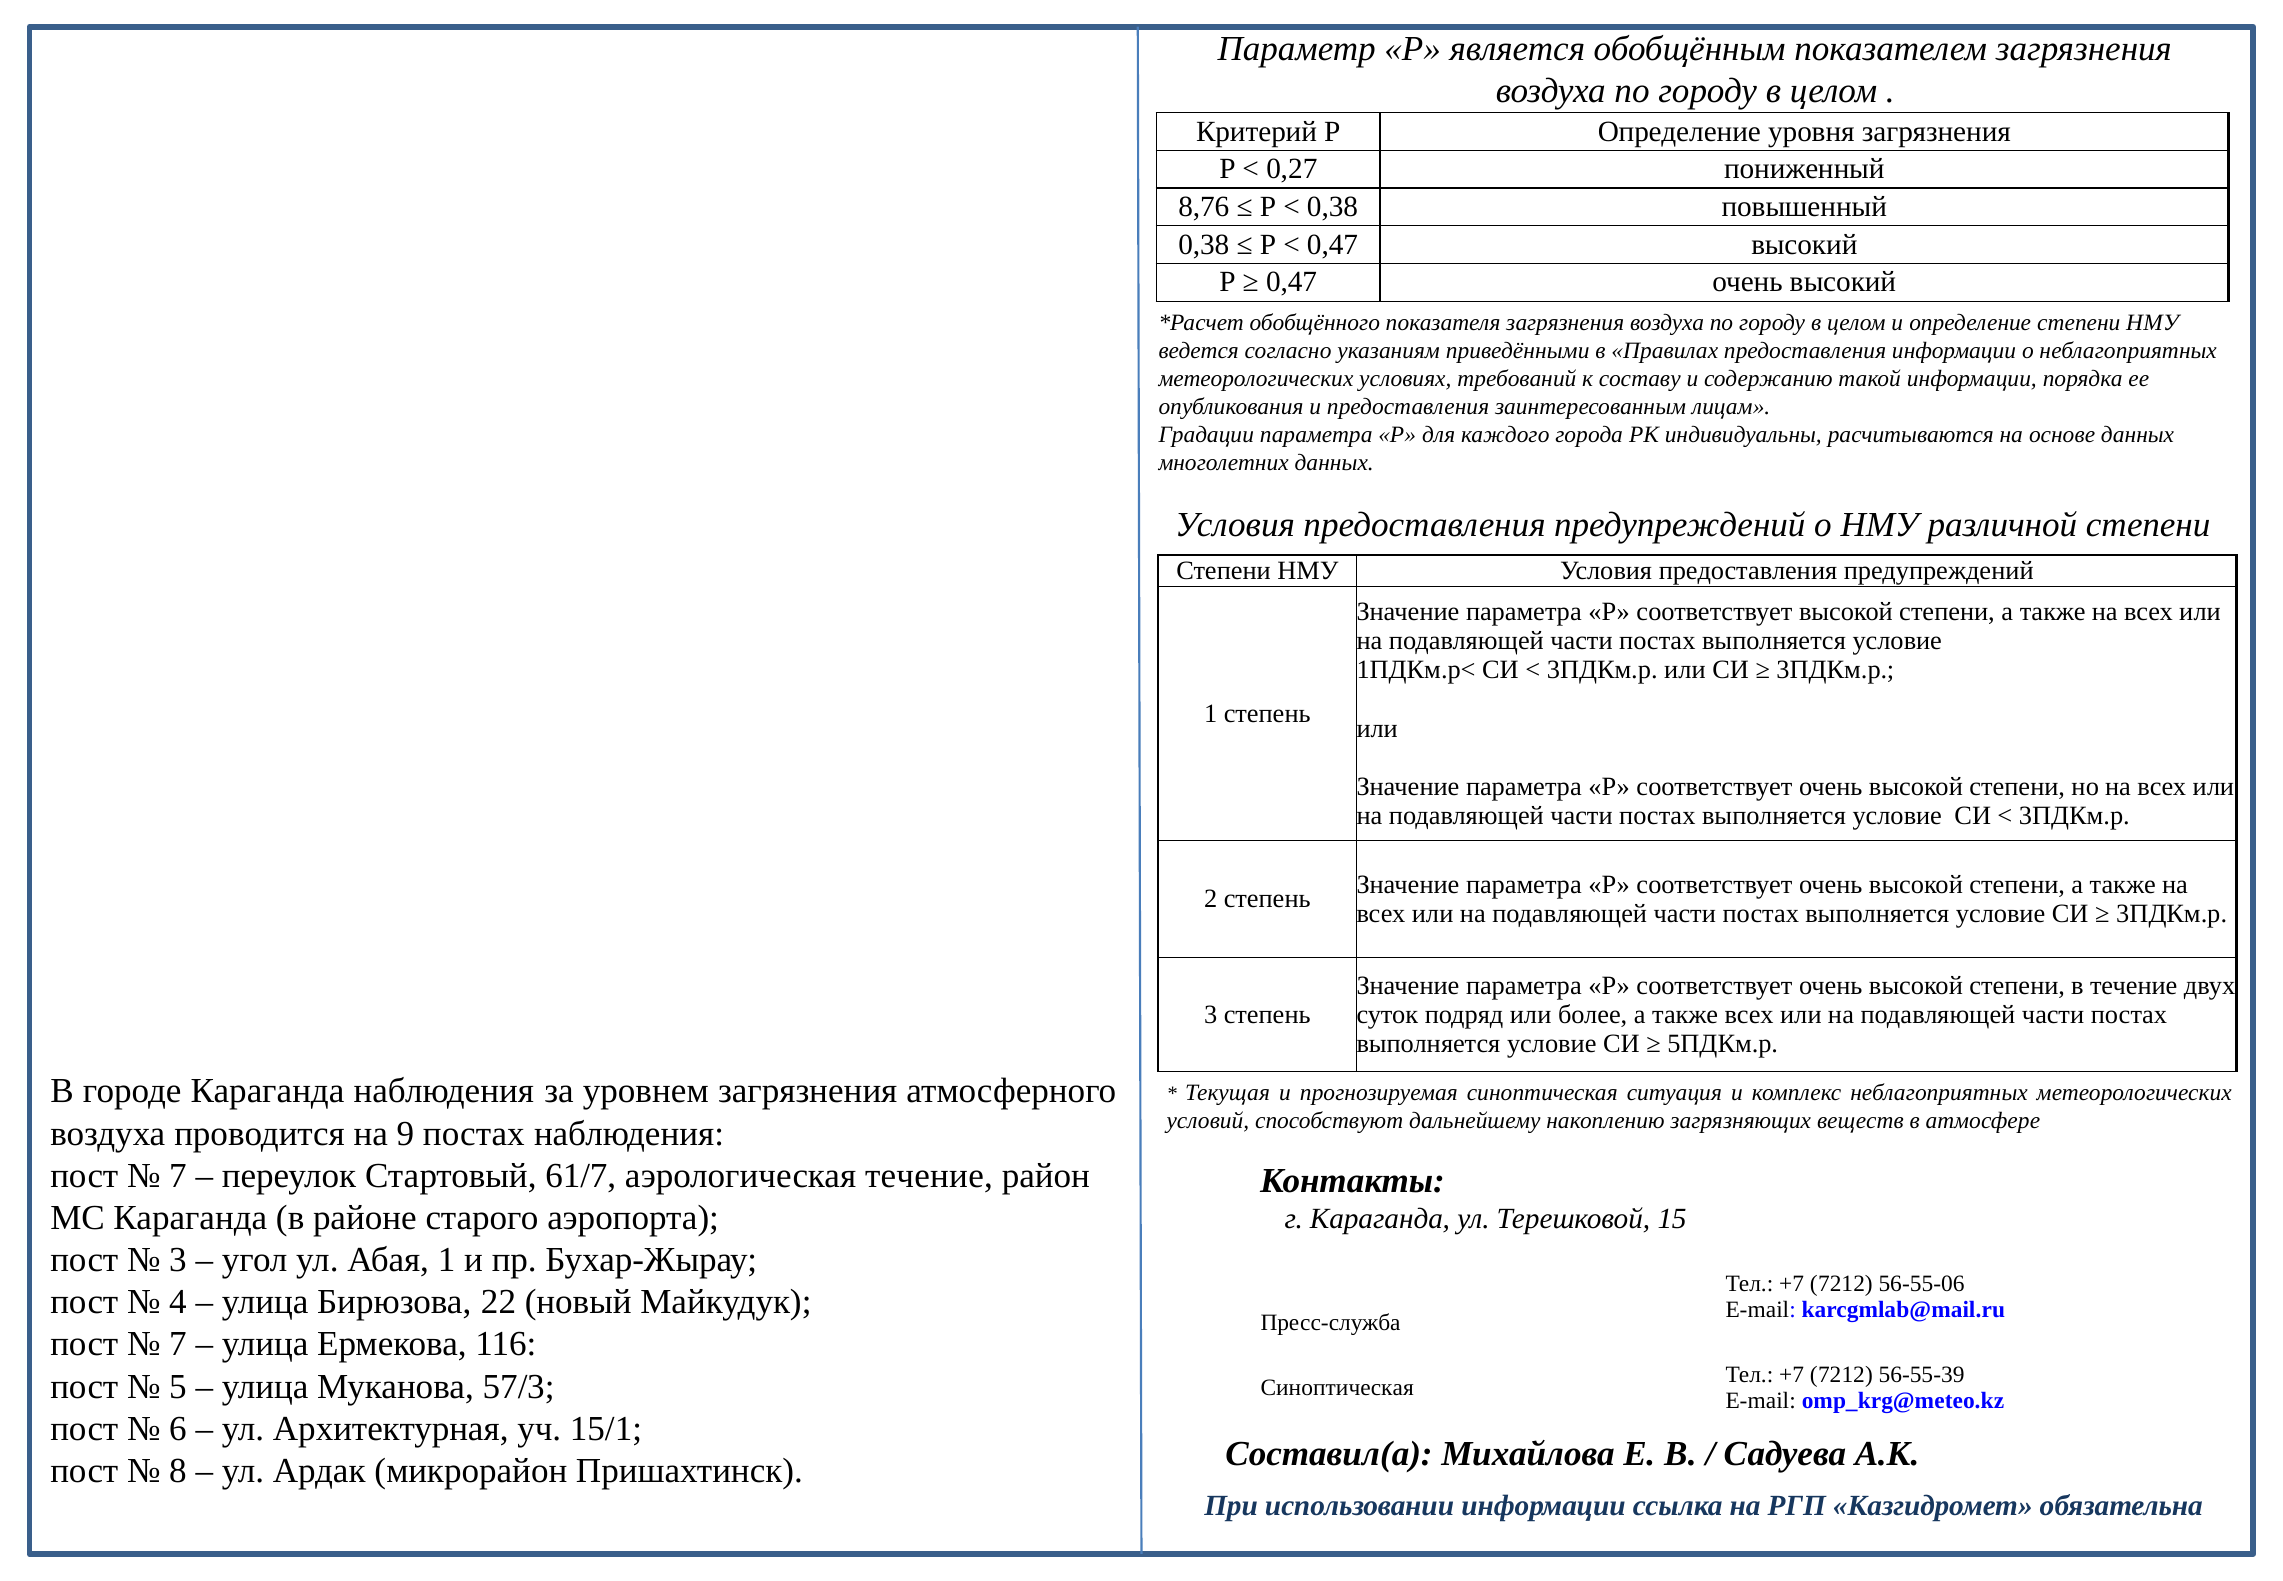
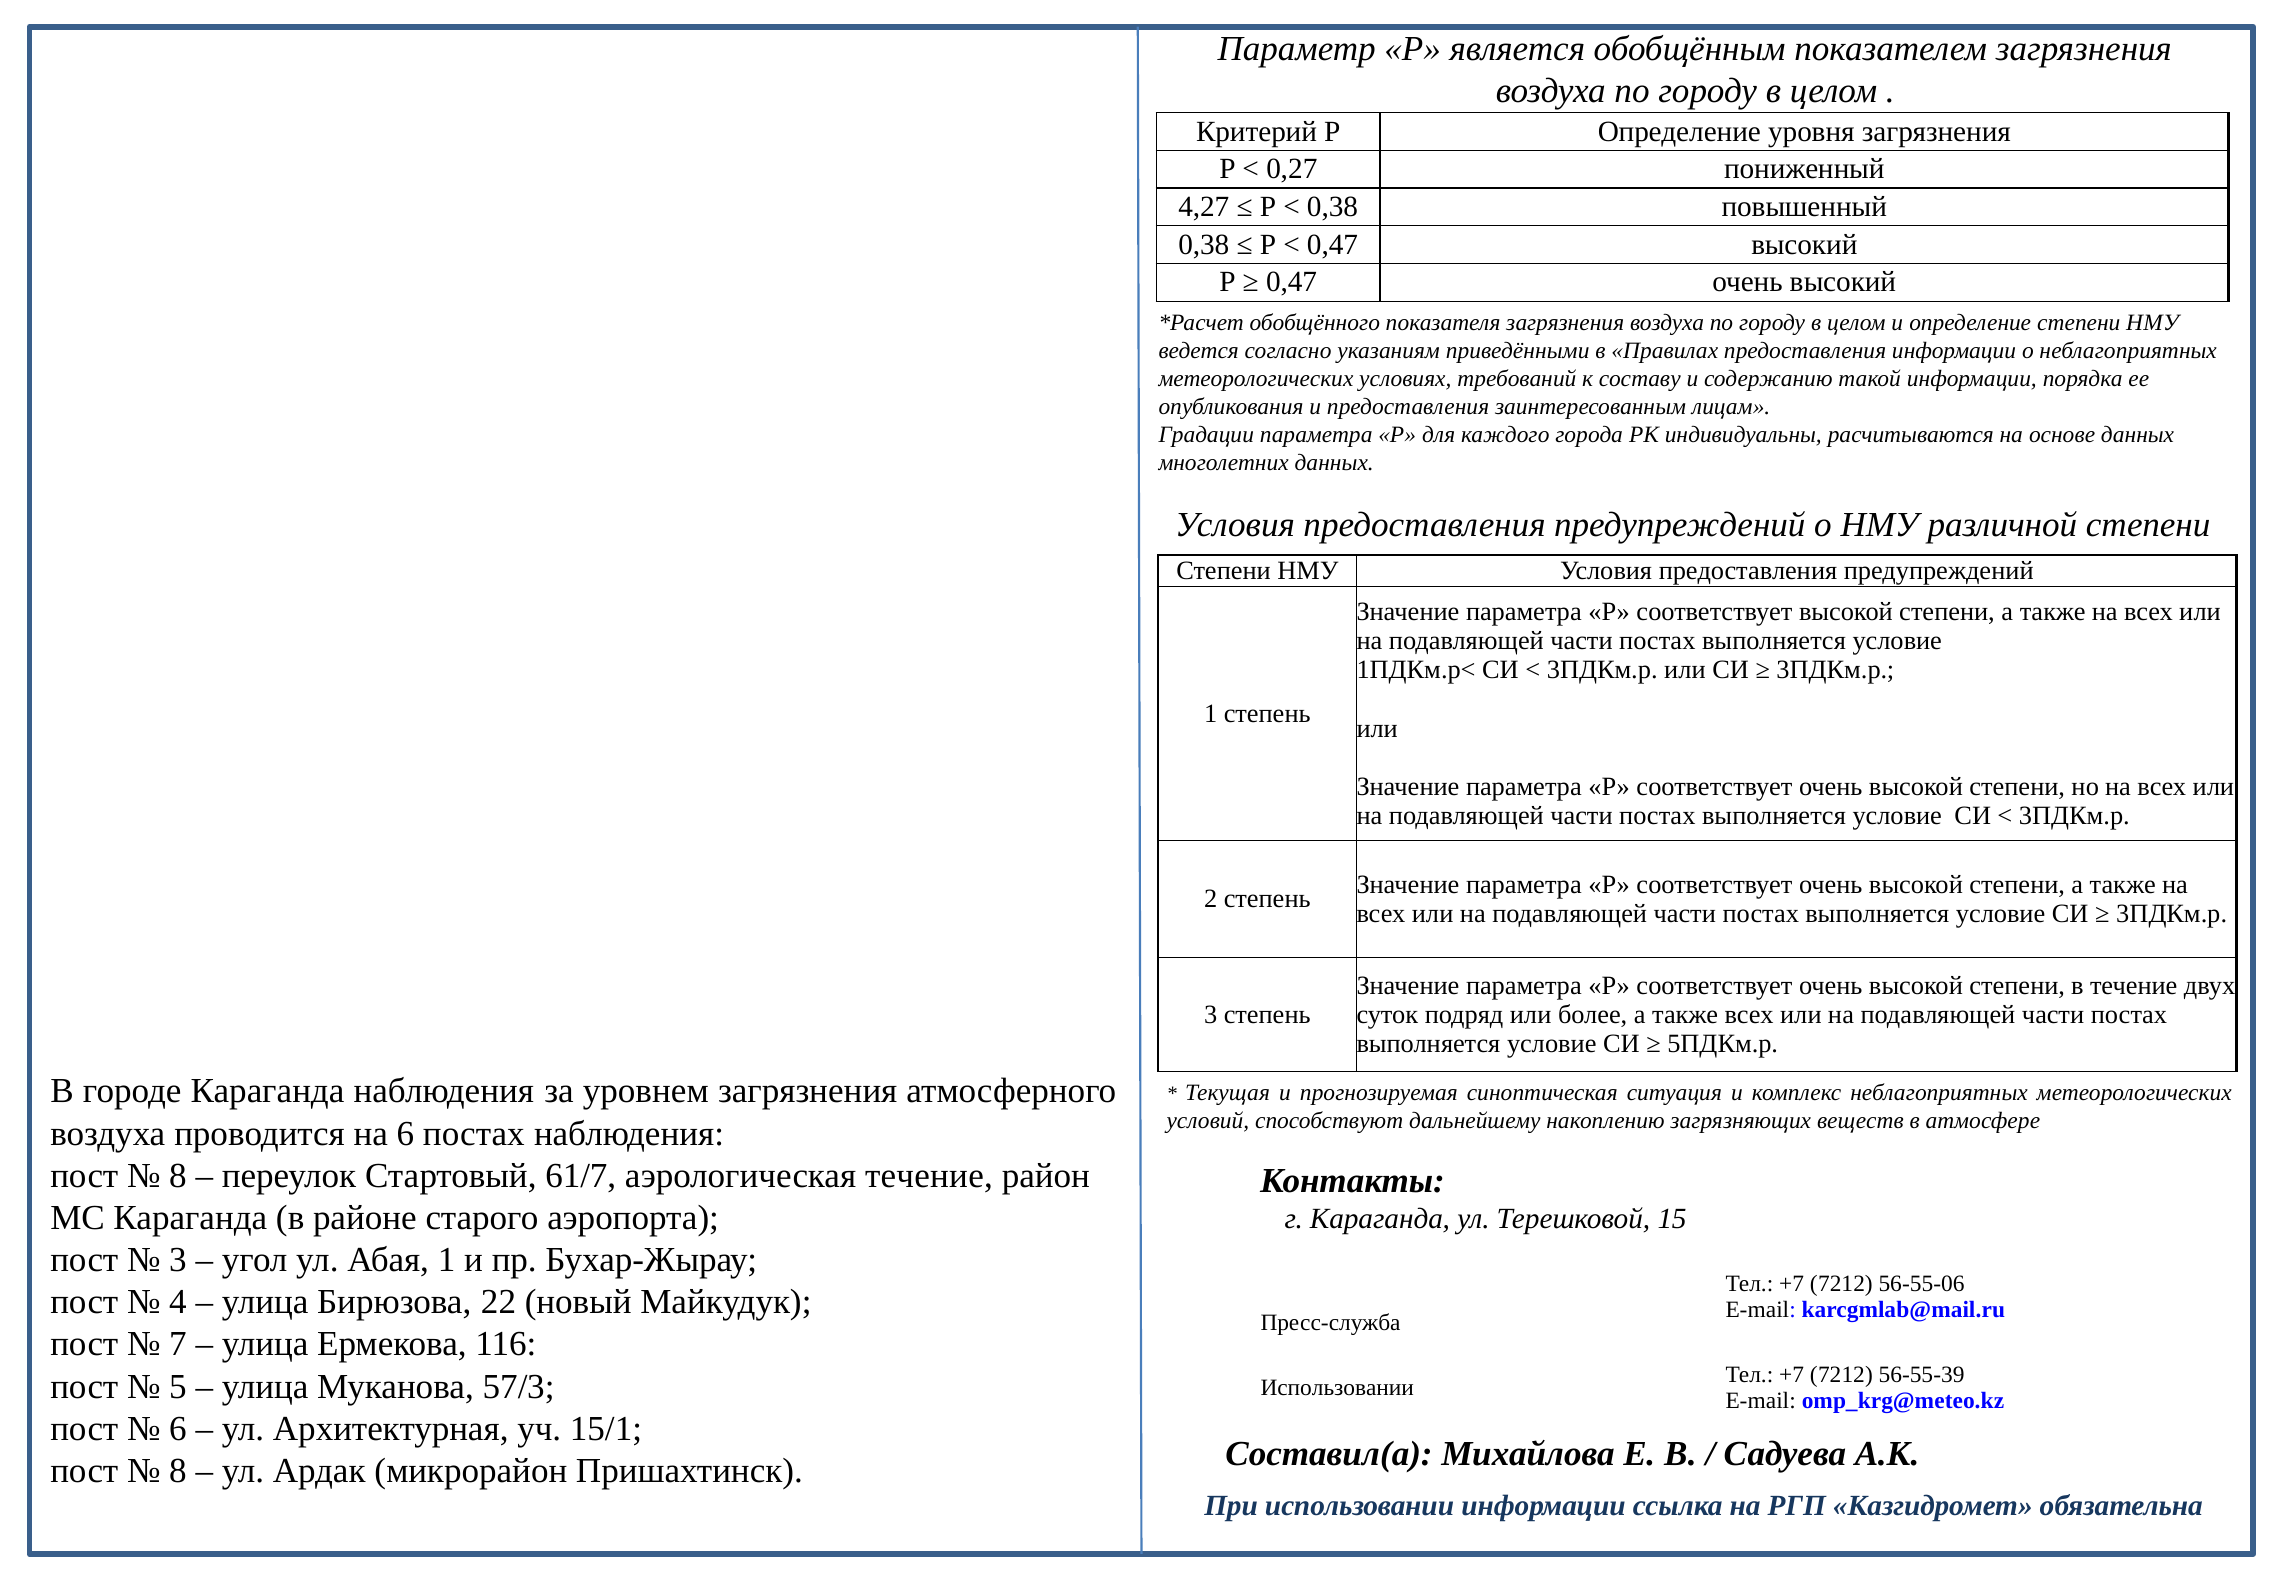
8,76: 8,76 -> 4,27 (1204, 207)
на 9: 9 -> 6 (405, 1133)
7: 7 -> 8 (178, 1175)
Синоптическая: Синоптическая -> Использовании (1337, 1388)
